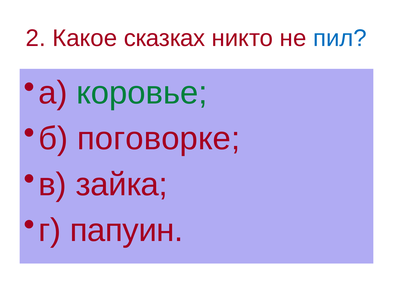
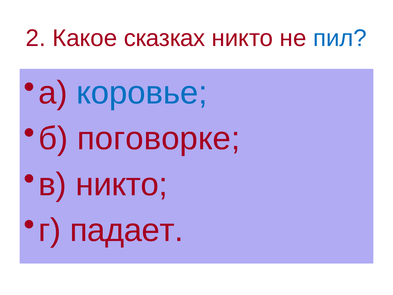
коровье colour: green -> blue (142, 93)
в зайка: зайка -> никто (122, 184)
папуин: папуин -> падает (127, 230)
